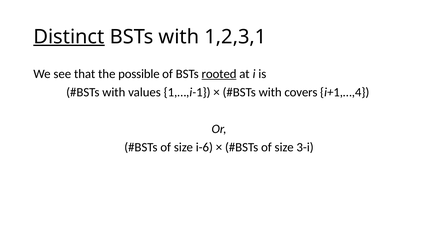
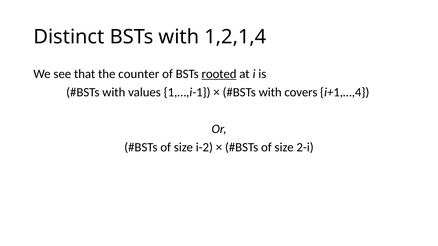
Distinct underline: present -> none (69, 37)
1,2,3,1: 1,2,3,1 -> 1,2,1,4 (235, 37)
possible: possible -> counter (139, 74)
i-6: i-6 -> i-2 (204, 148)
3-i: 3-i -> 2-i (305, 148)
